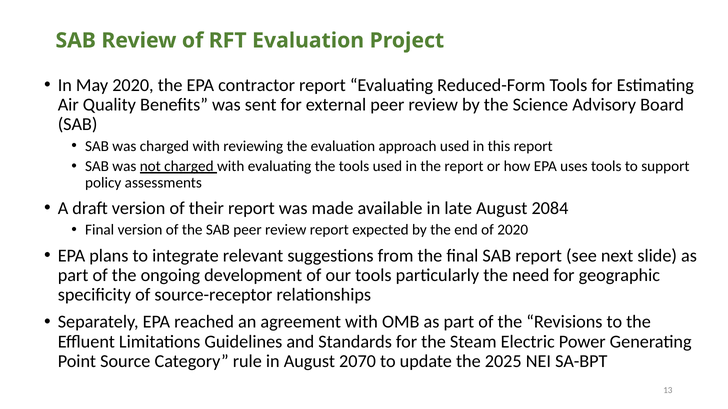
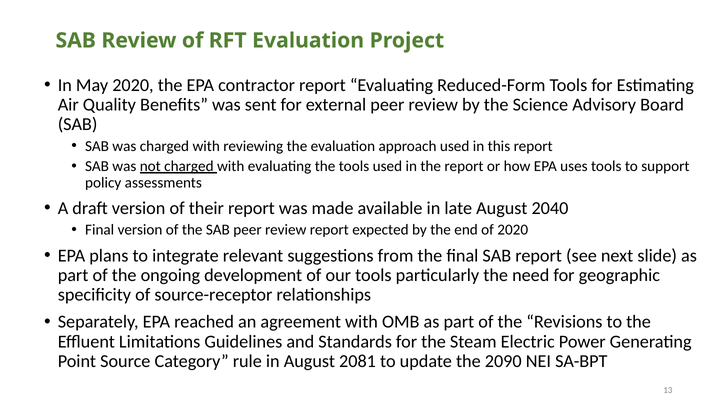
2084: 2084 -> 2040 (550, 208)
2070: 2070 -> 2081 (358, 362)
2025: 2025 -> 2090 (503, 362)
